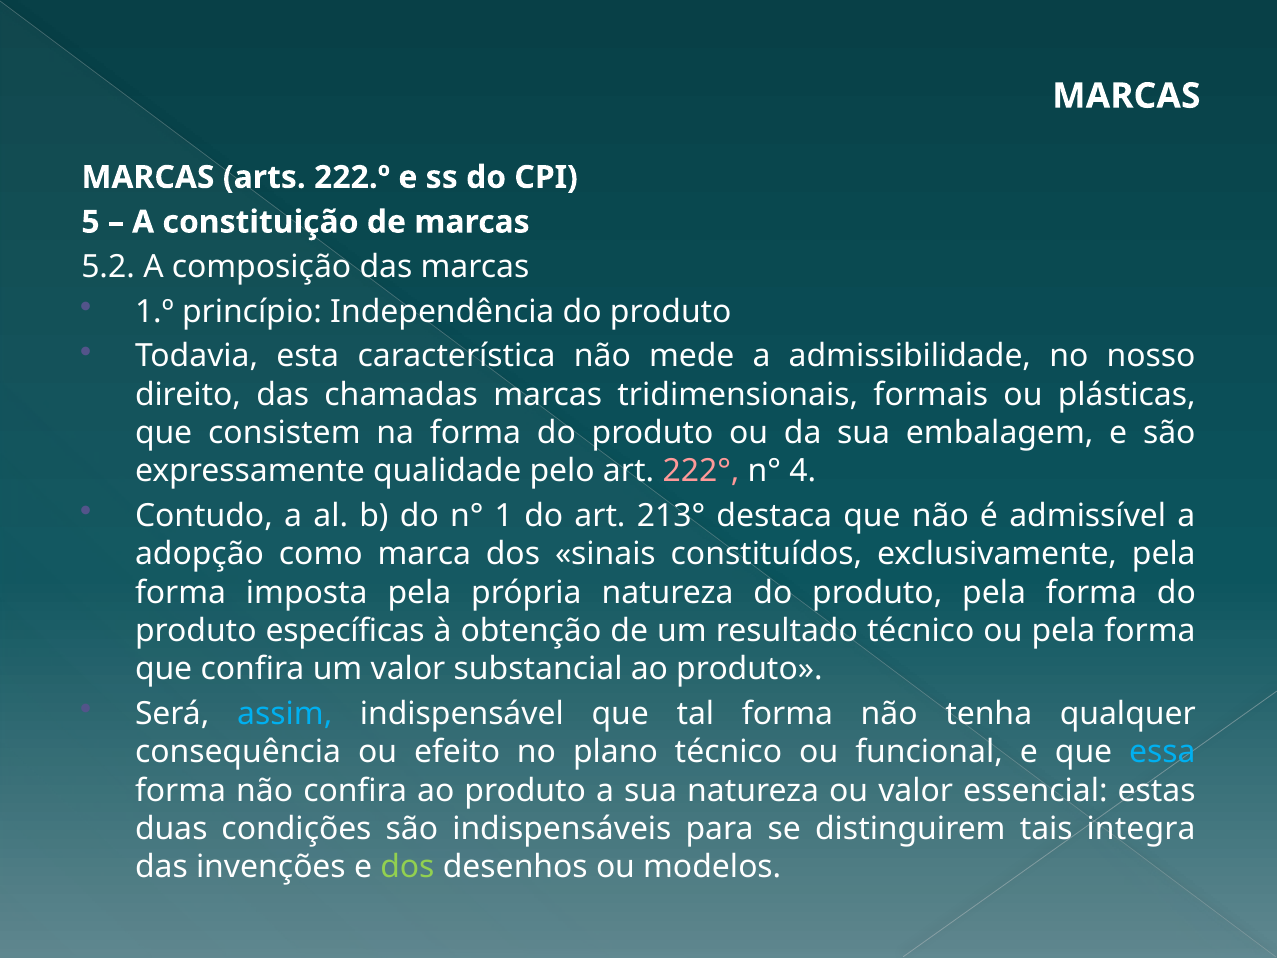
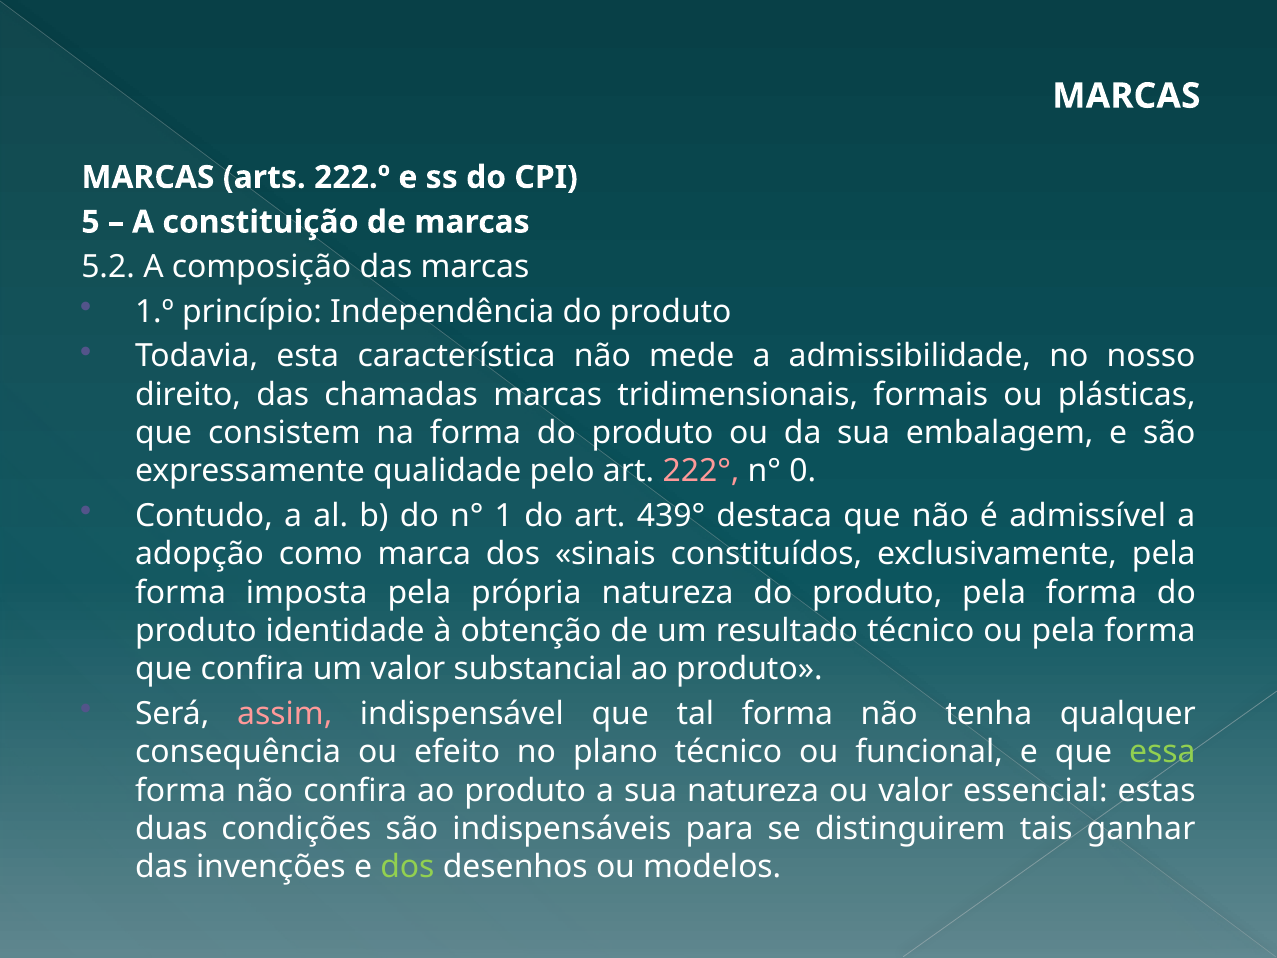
4: 4 -> 0 (803, 471)
213°: 213° -> 439° (671, 516)
específicas: específicas -> identidade (345, 631)
assim colour: light blue -> pink (285, 714)
essa colour: light blue -> light green (1162, 752)
integra: integra -> ganhar (1141, 829)
